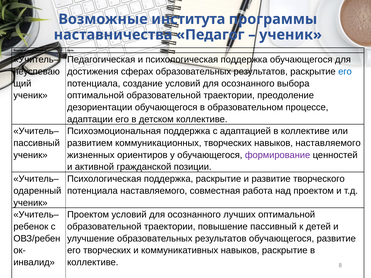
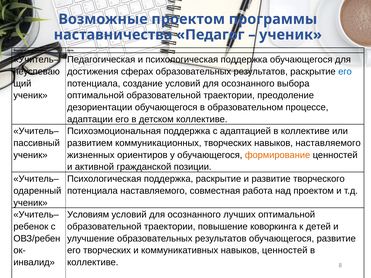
Возможные института: института -> проектом (188, 19)
формирование colour: purple -> orange (278, 155)
Проектом: Проектом -> Условиям (88, 215)
повышение пассивный: пассивный -> коворкинга (274, 227)
навыков раскрытие: раскрытие -> ценностей (285, 251)
